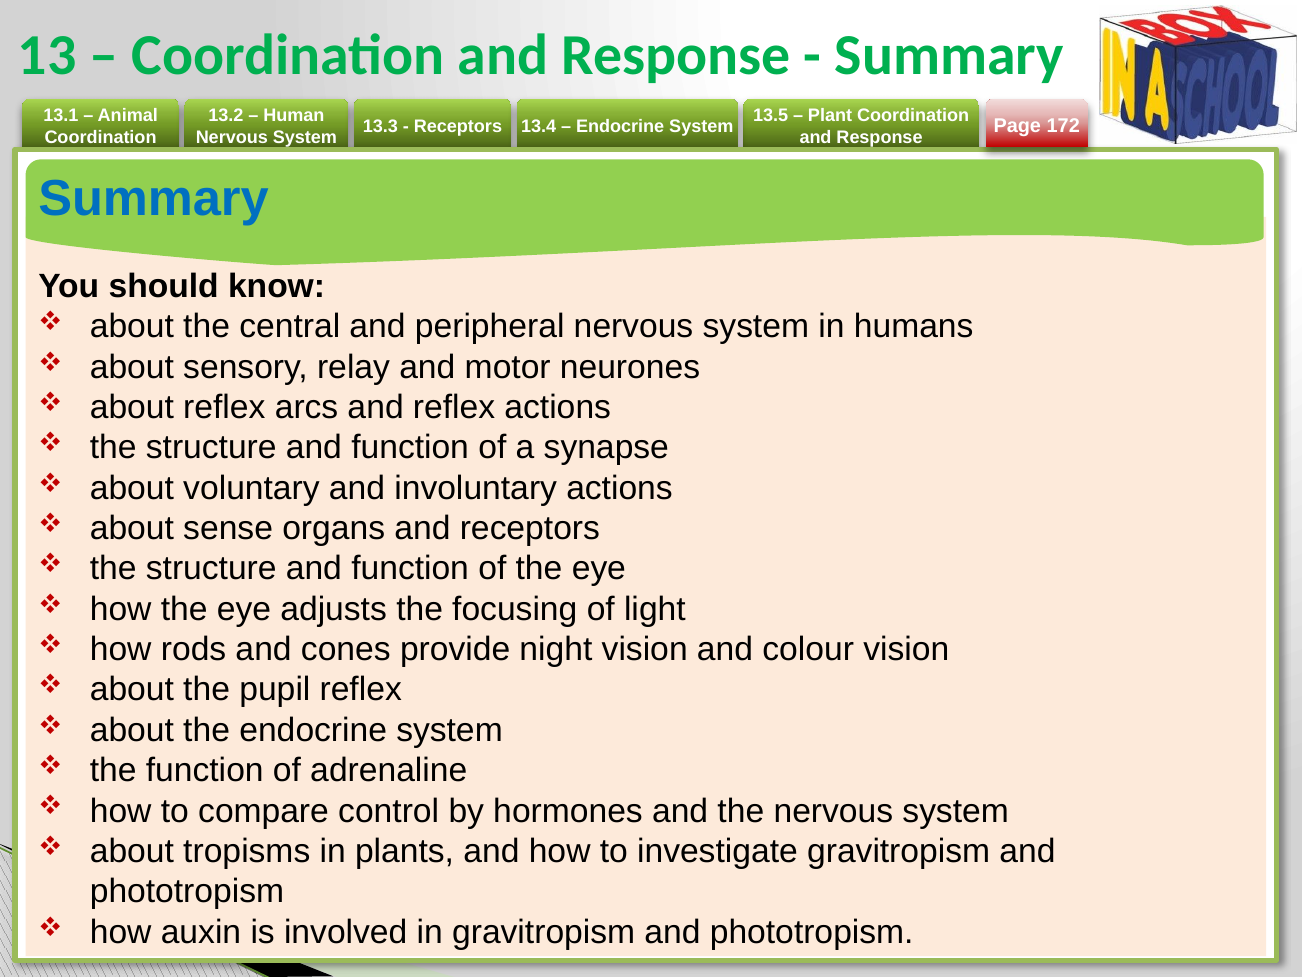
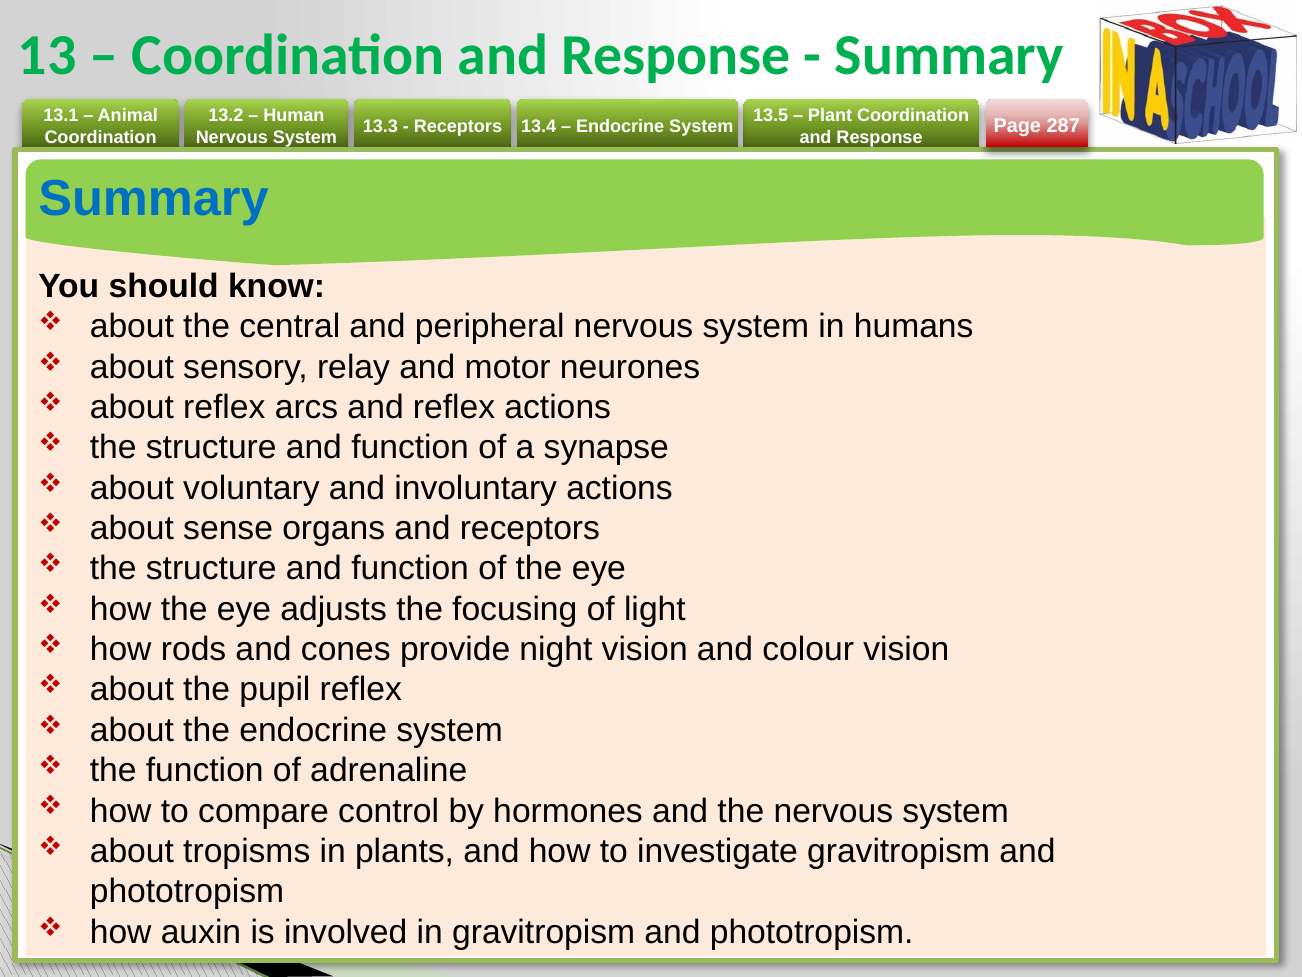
172: 172 -> 287 (1063, 126)
